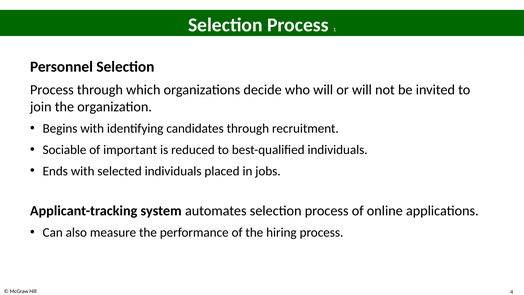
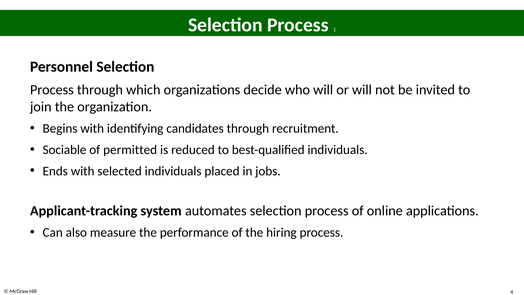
important: important -> permitted (130, 150)
